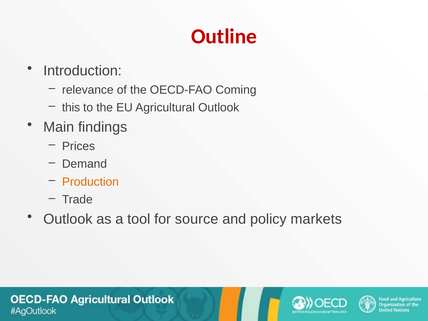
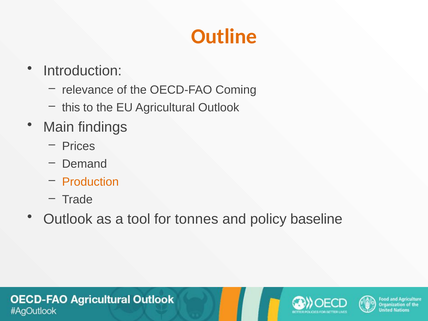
Outline colour: red -> orange (224, 37)
source: source -> tonnes (197, 219)
markets: markets -> baseline (316, 219)
